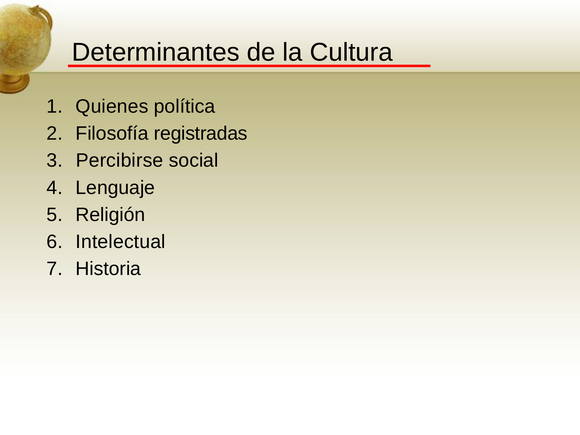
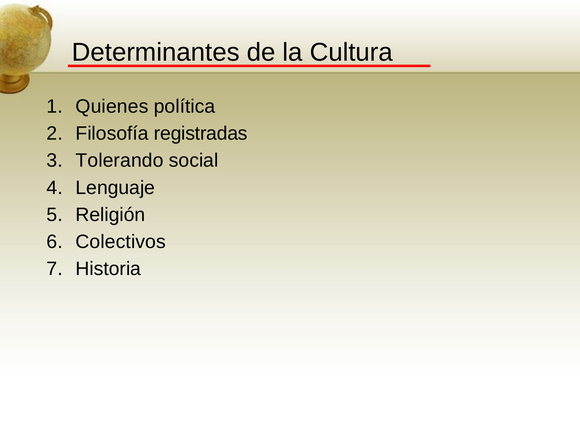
Percibirse: Percibirse -> Tolerando (120, 161)
Intelectual: Intelectual -> Colectivos (121, 242)
